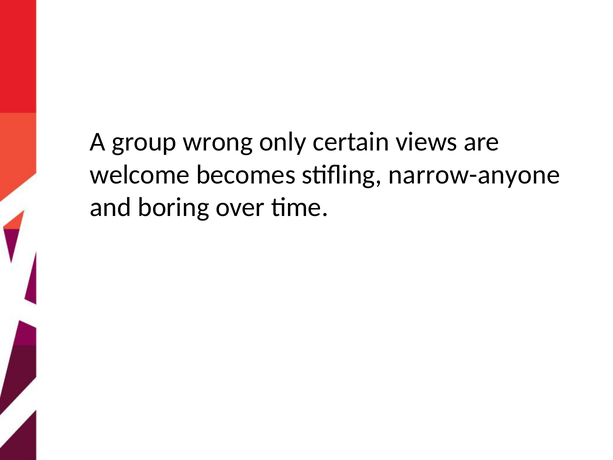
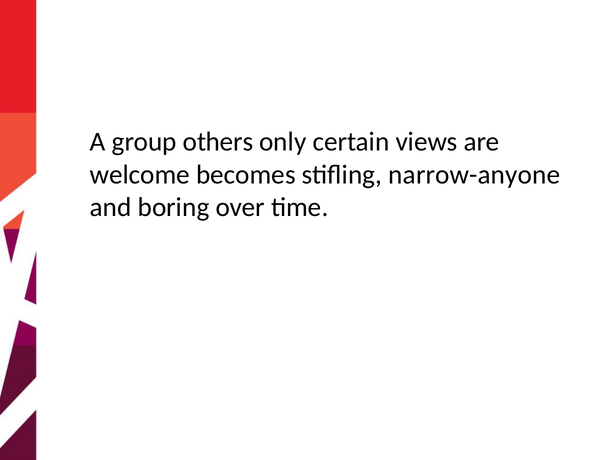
wrong: wrong -> others (218, 142)
